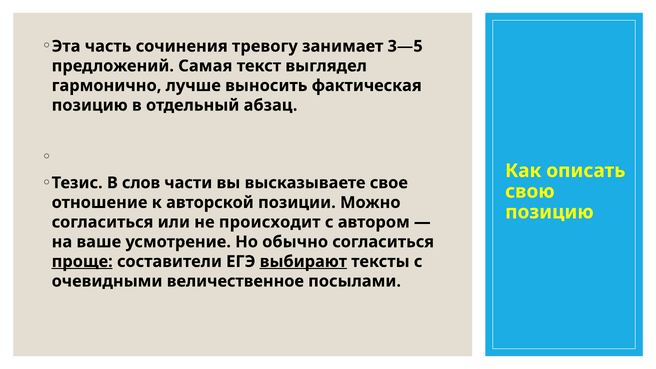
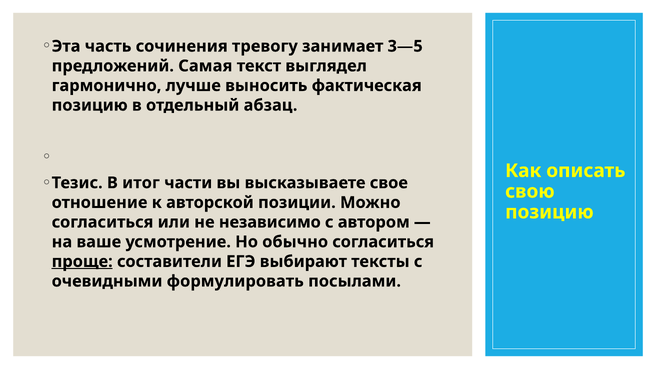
слов: слов -> итог (141, 183)
происходит: происходит -> независимо (270, 222)
выбирают underline: present -> none (303, 262)
величественное: величественное -> формулировать (235, 281)
